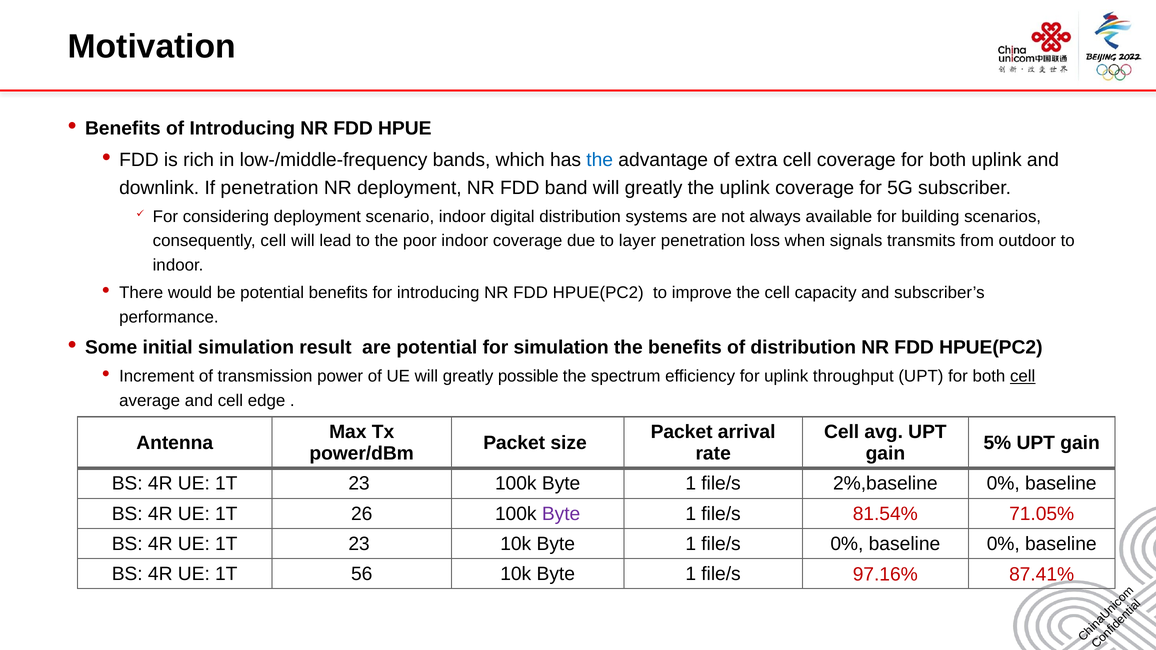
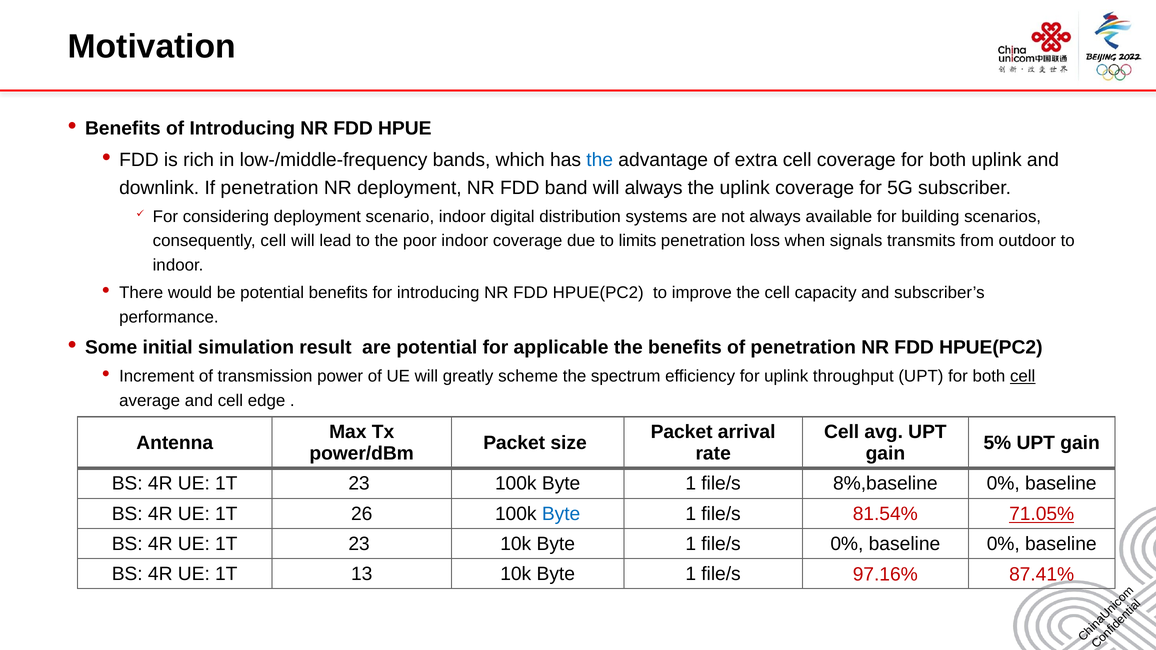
band will greatly: greatly -> always (654, 188)
layer: layer -> limits (638, 241)
for simulation: simulation -> applicable (561, 347)
of distribution: distribution -> penetration (803, 347)
possible: possible -> scheme (528, 376)
2%,baseline: 2%,baseline -> 8%,baseline (885, 484)
Byte colour: purple -> blue (561, 514)
71.05% underline: none -> present (1042, 514)
56: 56 -> 13 (362, 574)
